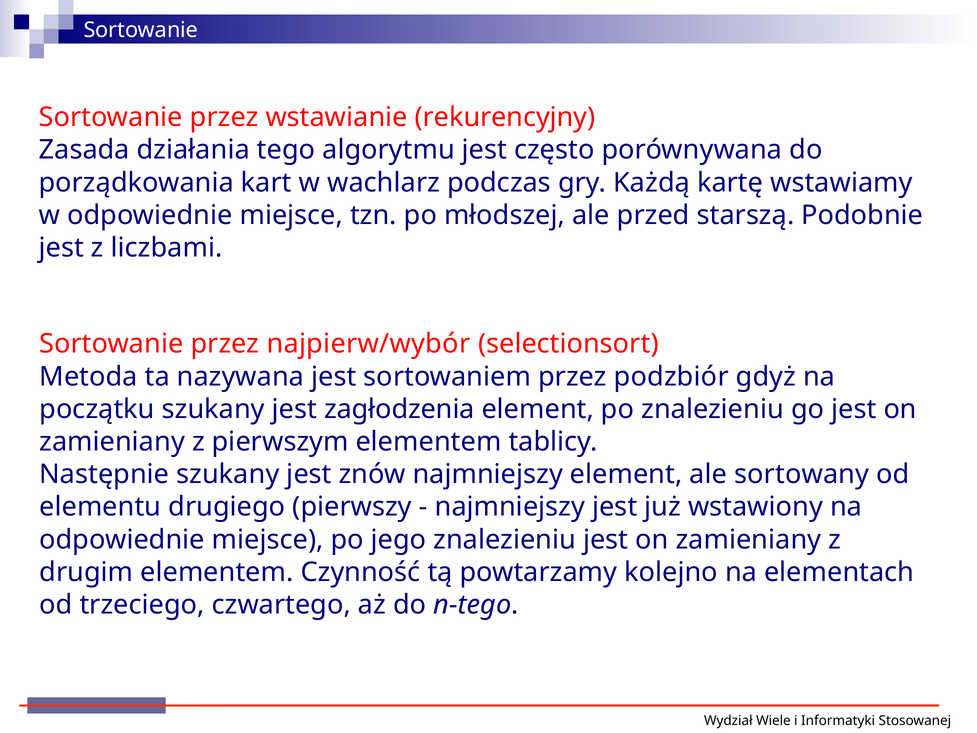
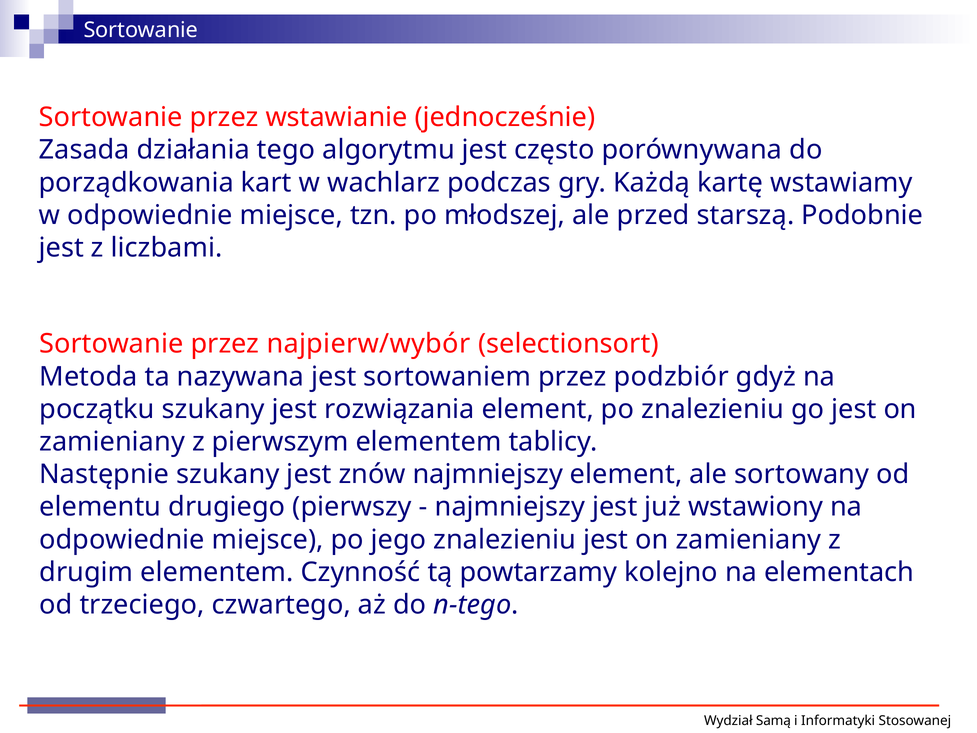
rekurencyjny: rekurencyjny -> jednocześnie (505, 117)
zagłodzenia: zagłodzenia -> rozwiązania (399, 409)
Wiele: Wiele -> Samą (773, 720)
